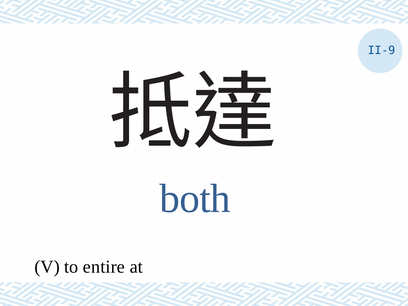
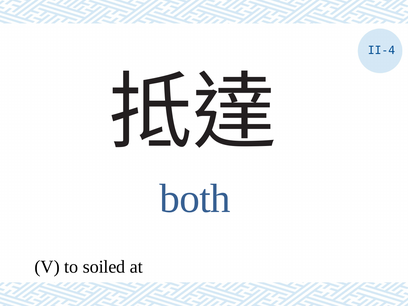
II-9: II-9 -> II-4 (381, 50)
entire: entire -> soiled (104, 267)
